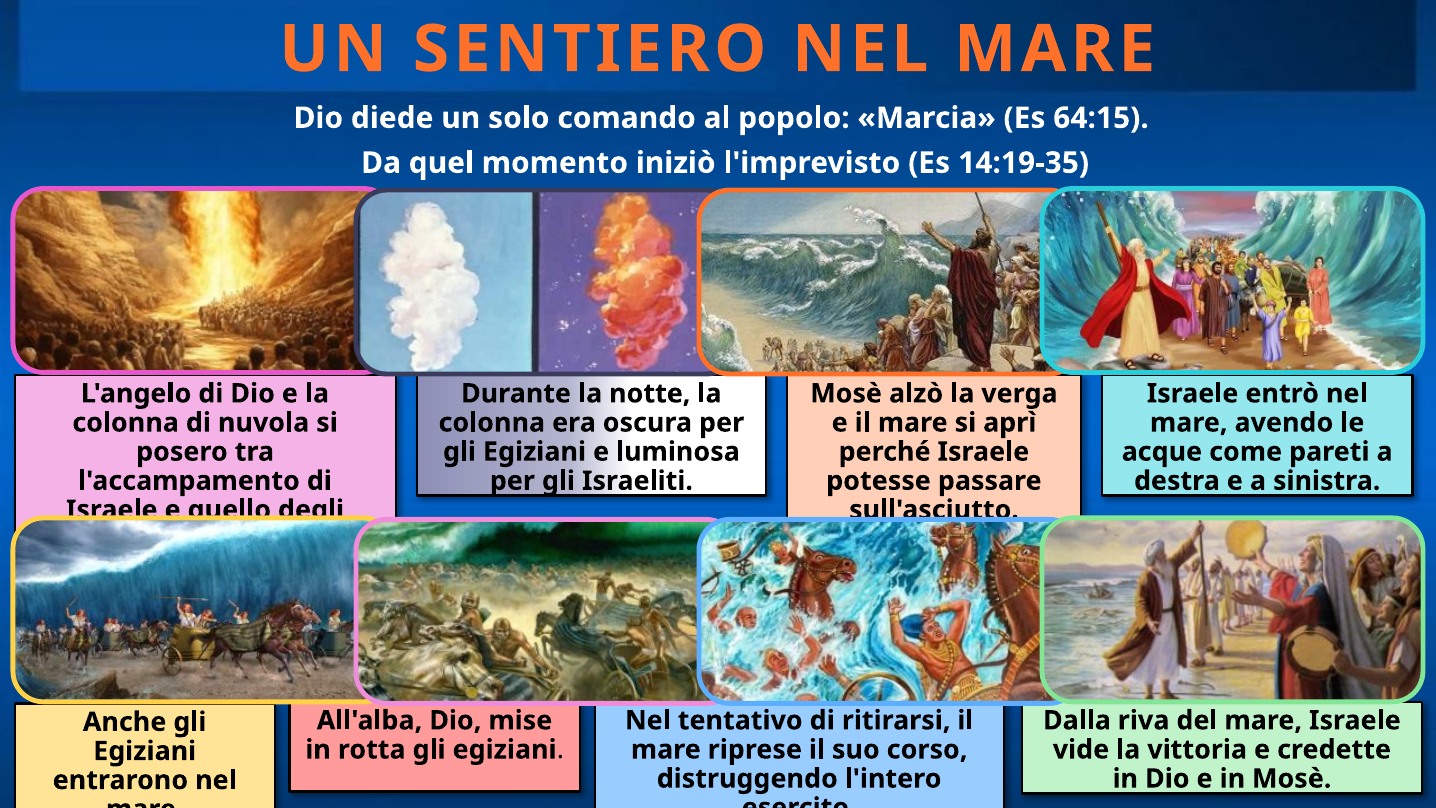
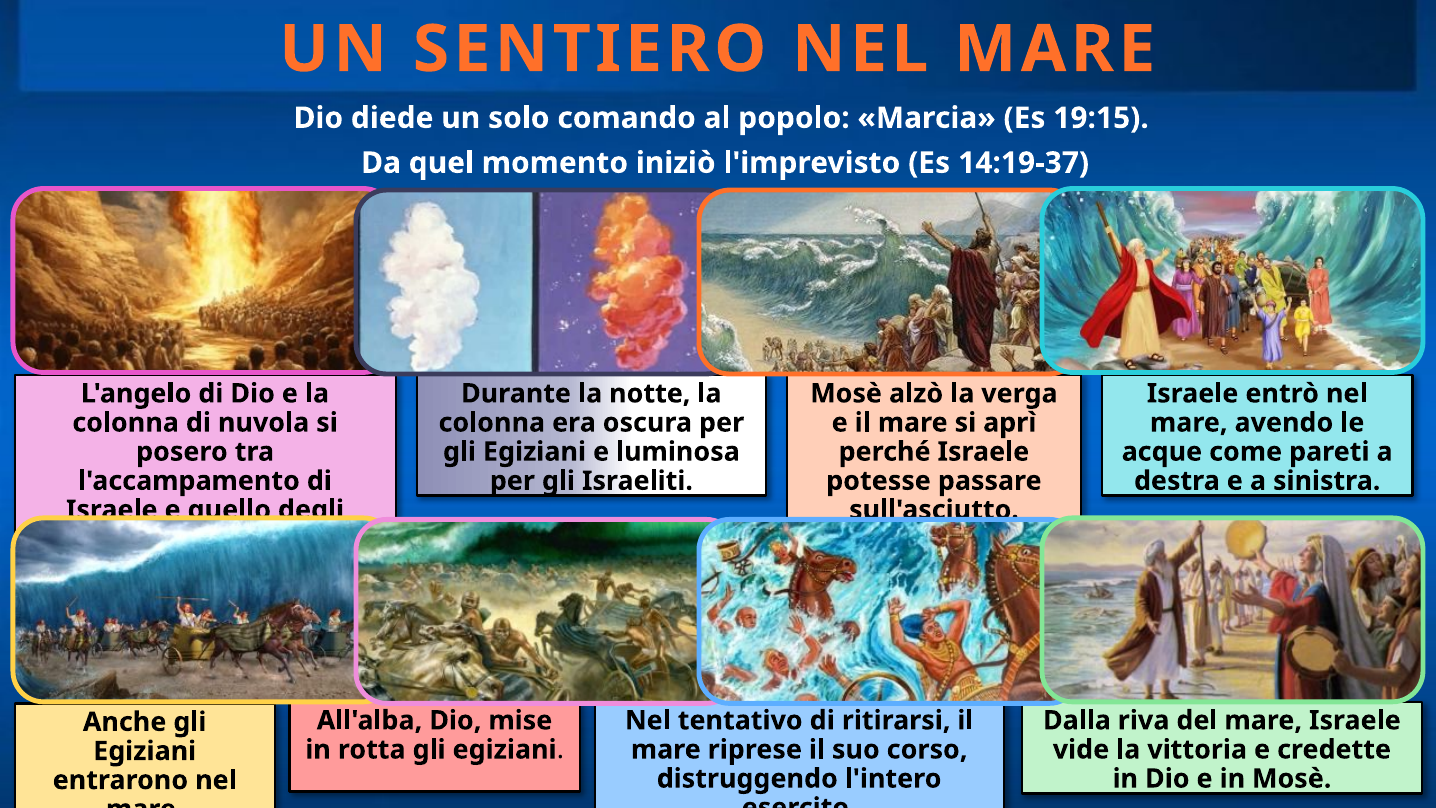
64:15: 64:15 -> 19:15 (1101, 118)
14:19-35: 14:19-35 -> 14:19-37 (1024, 163)
